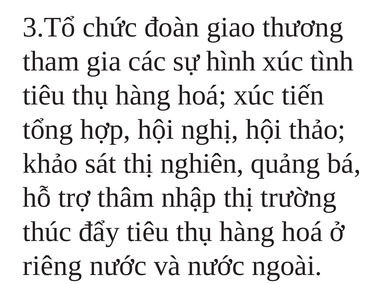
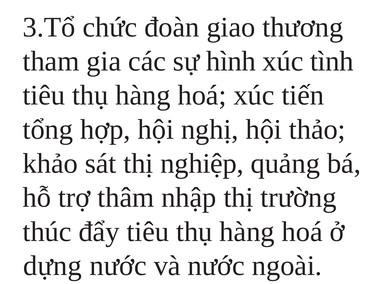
nghiên: nghiên -> nghiệp (202, 164)
riêng: riêng -> dựng (52, 266)
